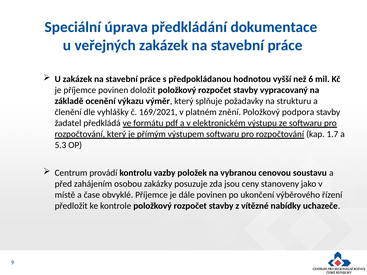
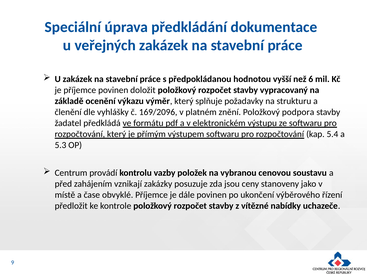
169/2021: 169/2021 -> 169/2096 (158, 112)
1.7: 1.7 -> 5.4 (332, 134)
osobou: osobou -> vznikají (128, 184)
